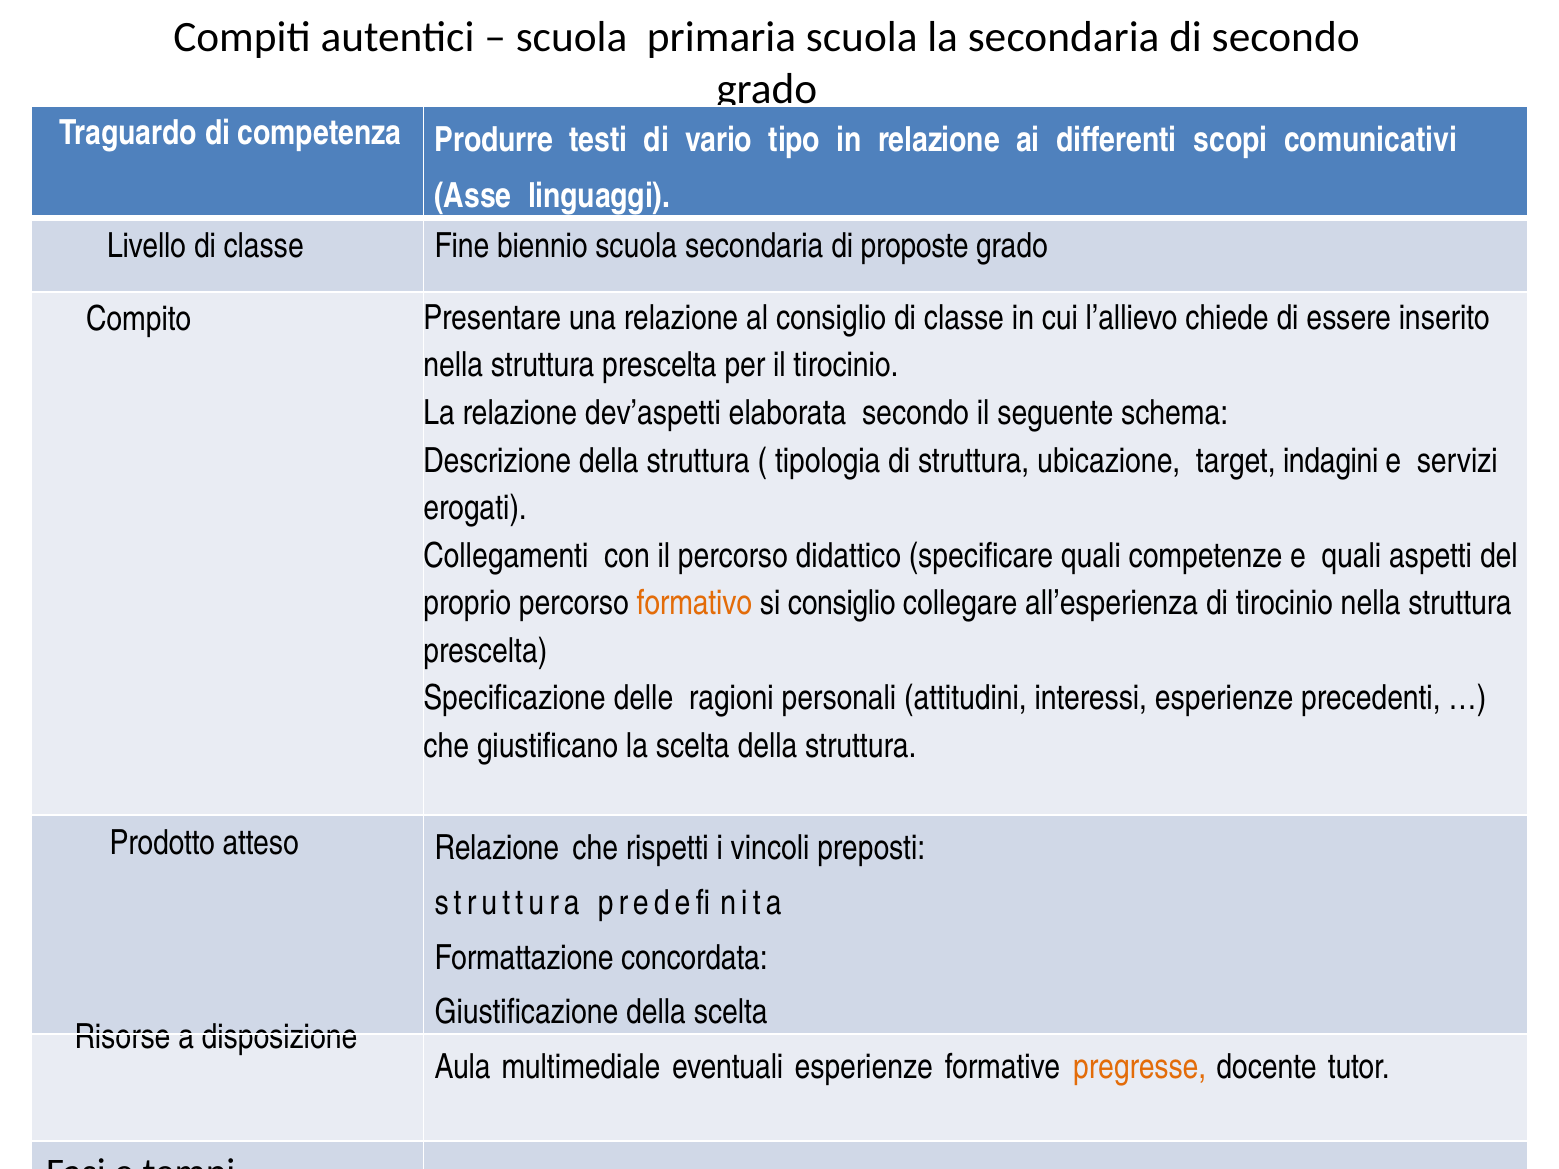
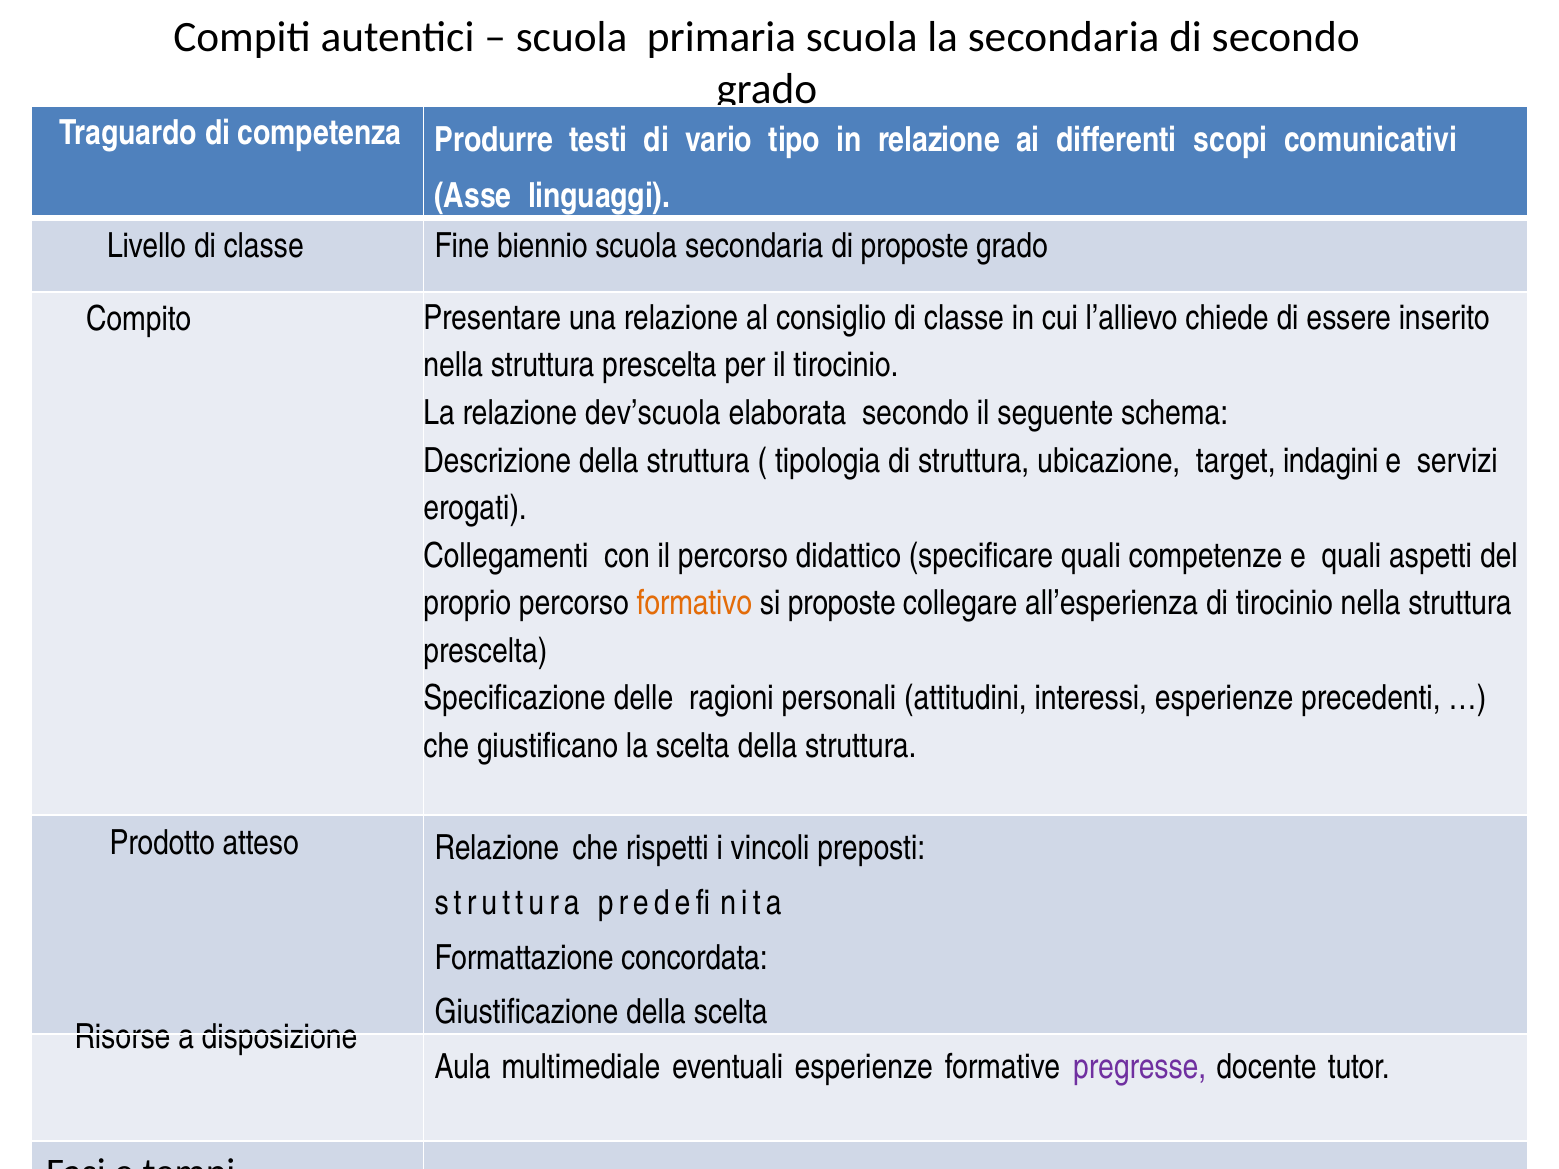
dev’aspetti: dev’aspetti -> dev’scuola (653, 413)
si consiglio: consiglio -> proposte (842, 603)
pregresse colour: orange -> purple (1140, 1067)
